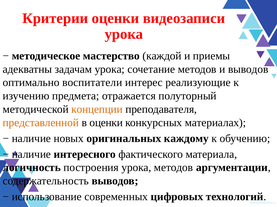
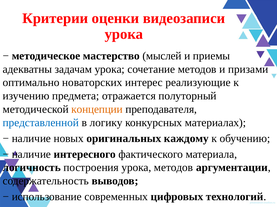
каждой: каждой -> мыслей (162, 56)
и выводов: выводов -> призами (248, 69)
воспитатели: воспитатели -> новаторских (92, 83)
представленной colour: orange -> blue (41, 123)
в оценки: оценки -> логику (106, 123)
